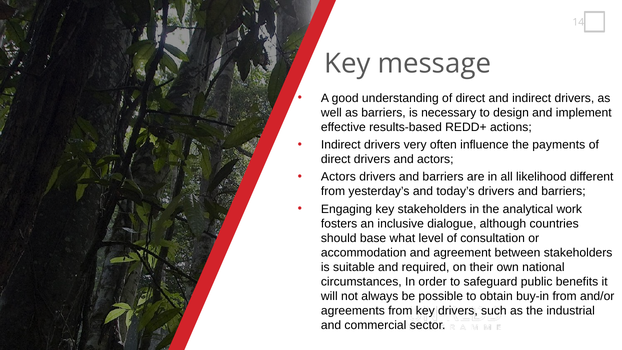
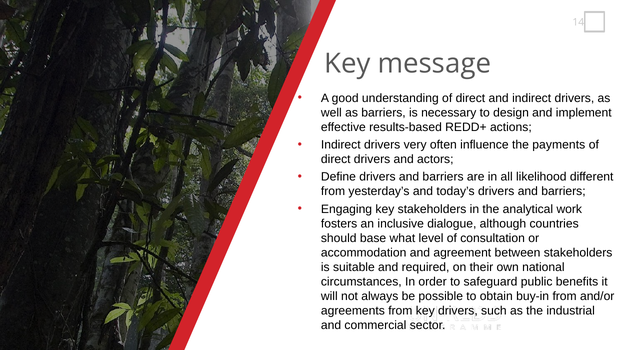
Actors: Actors -> Define (338, 177)
